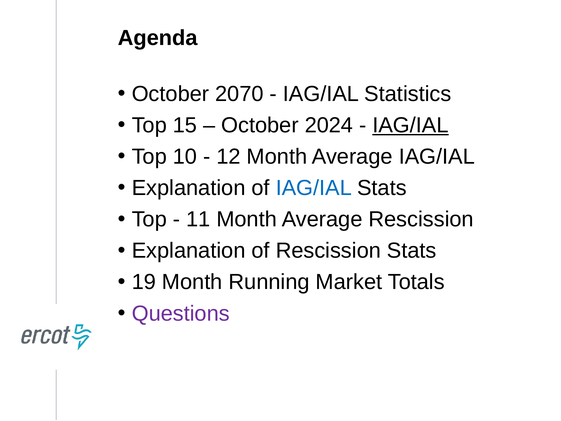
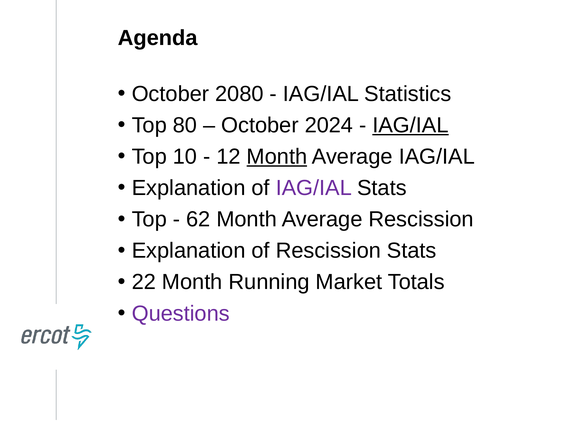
2070: 2070 -> 2080 (239, 94)
15: 15 -> 80 (185, 125)
Month underline: none -> present (277, 157)
IAG/IAL colour: blue -> purple (314, 188)
11: 11 -> 62 (198, 219)
19: 19 -> 22 (144, 282)
